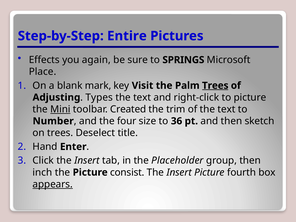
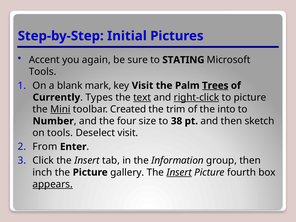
Entire: Entire -> Initial (127, 36)
Effects: Effects -> Accent (44, 60)
SPRINGS: SPRINGS -> STATING (183, 60)
Place: Place -> Tools (43, 72)
Adjusting: Adjusting -> Currently (56, 97)
text underline: none -> present (142, 97)
right-click underline: none -> present (196, 97)
of the text: text -> into (227, 109)
36: 36 -> 38 (177, 121)
on trees: trees -> tools (60, 133)
Deselect title: title -> visit (128, 133)
Hand: Hand -> From (45, 147)
Placeholder: Placeholder -> Information (178, 161)
consist: consist -> gallery (127, 172)
Insert underline: none -> present (179, 172)
